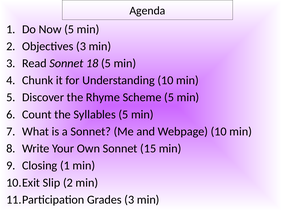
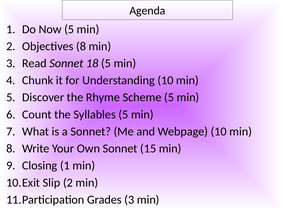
Objectives 3: 3 -> 8 (81, 46)
